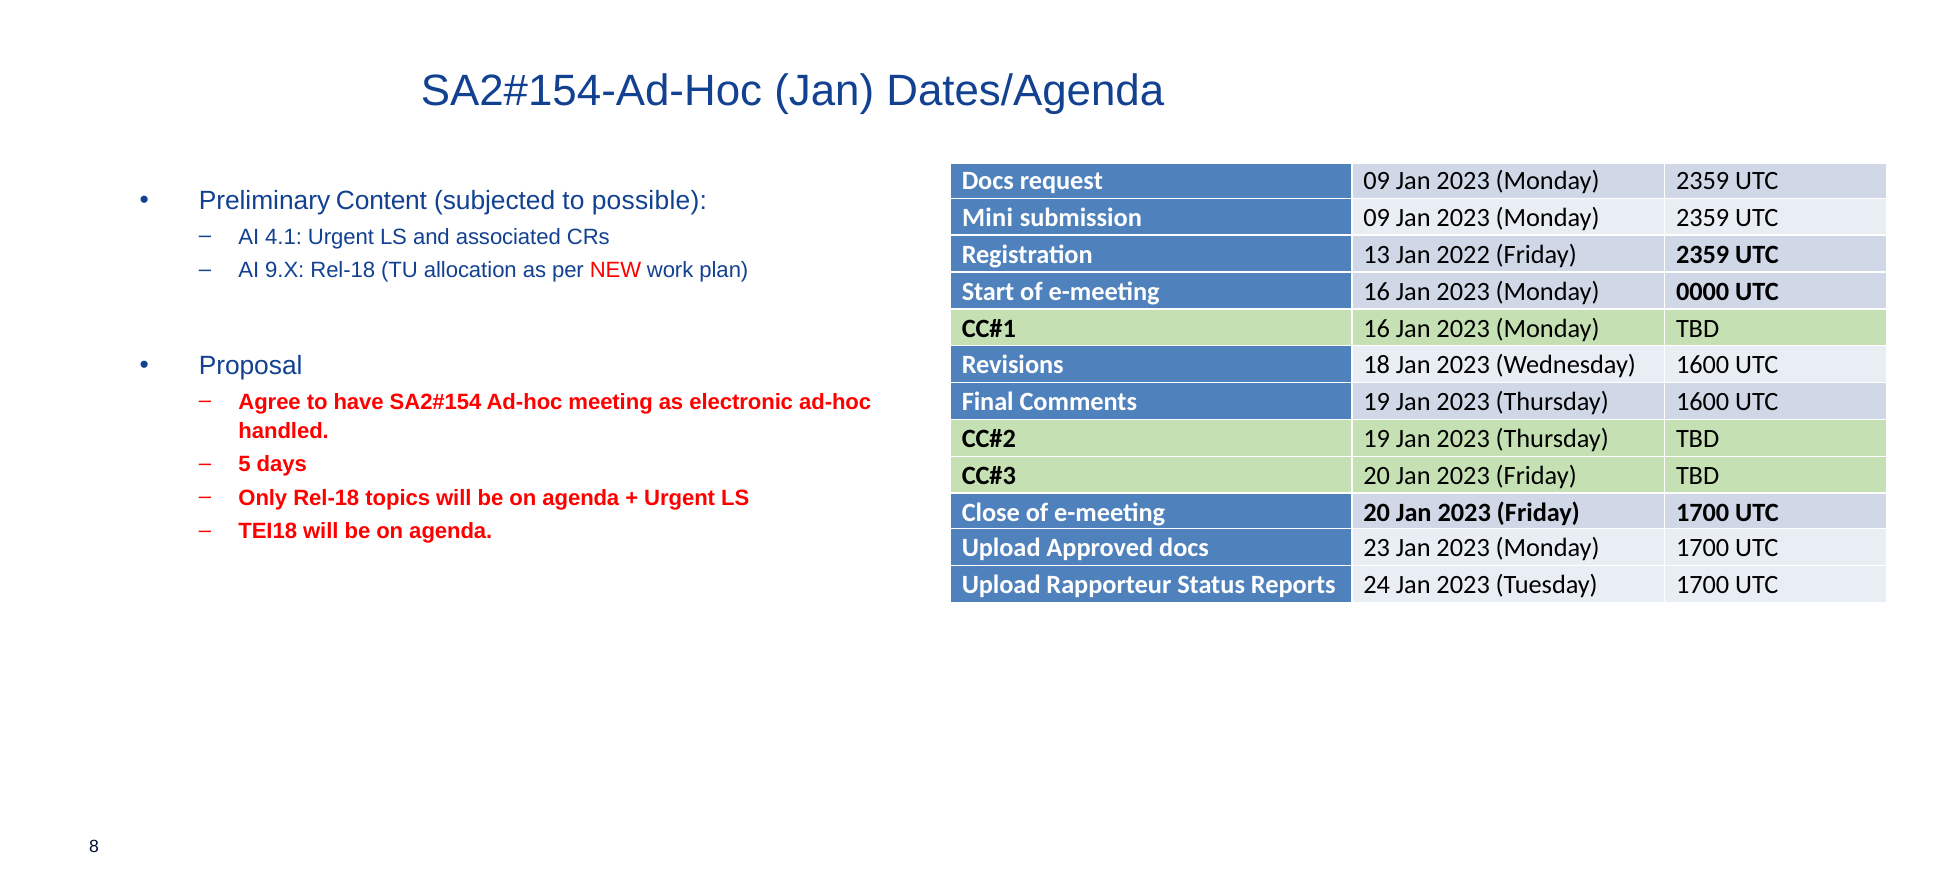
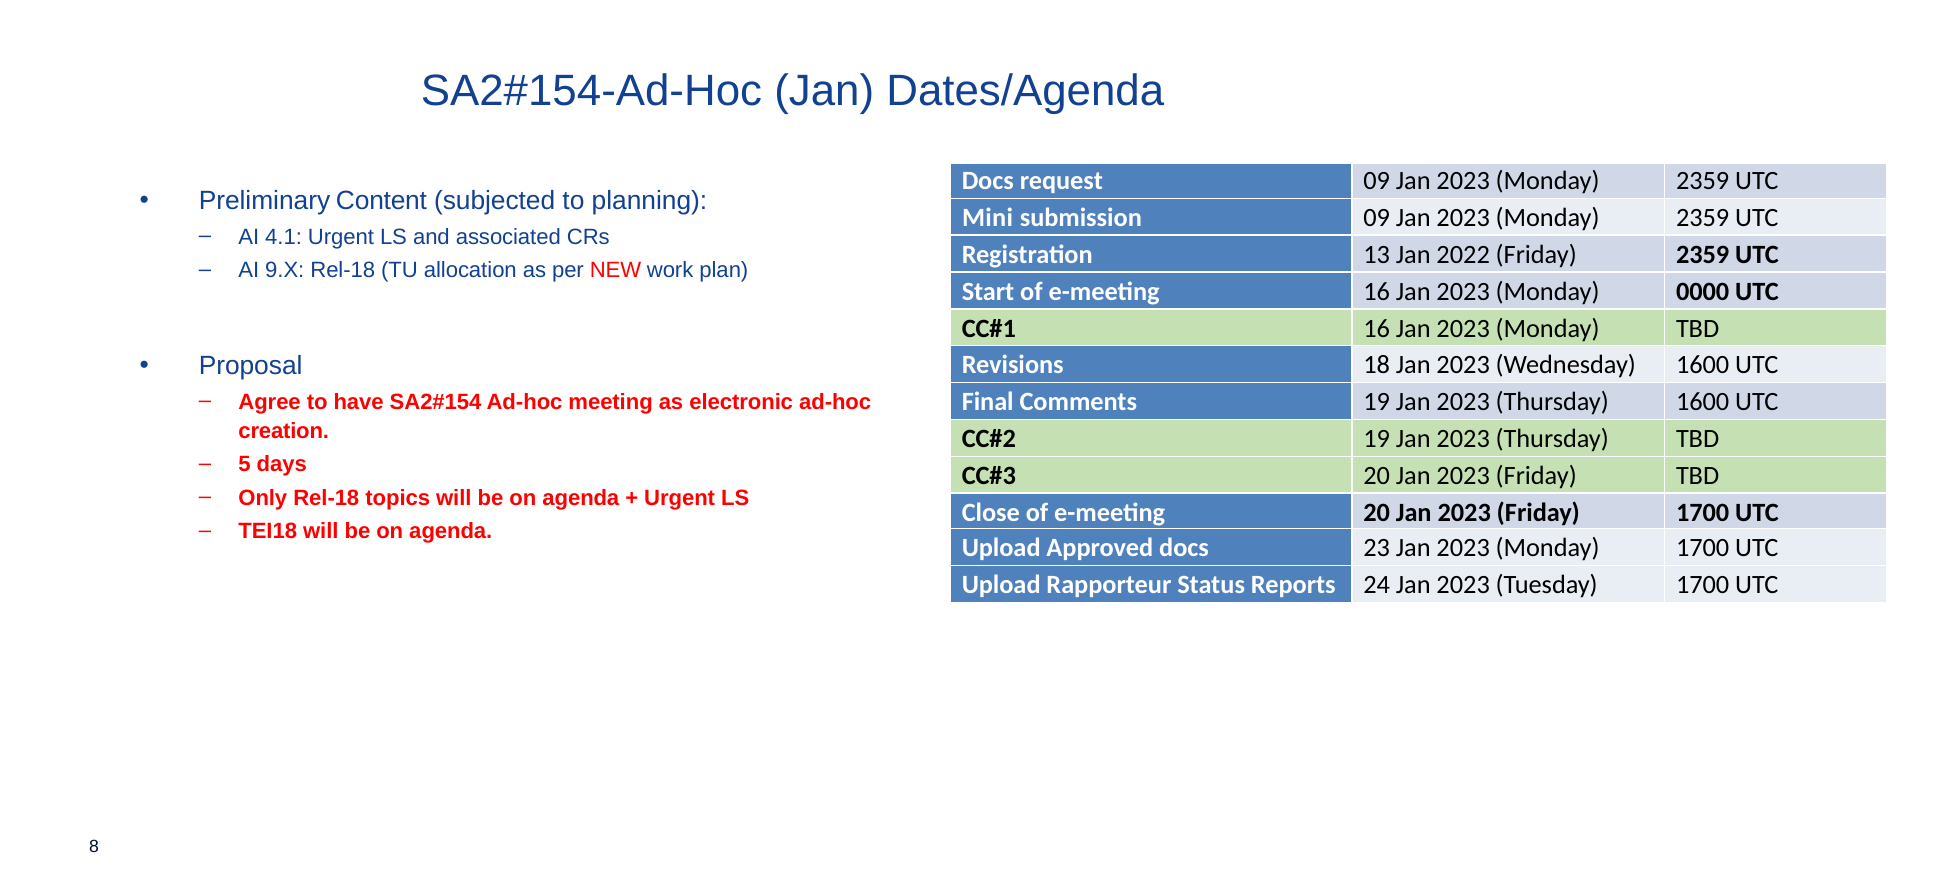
possible: possible -> planning (649, 201)
handled: handled -> creation (284, 431)
